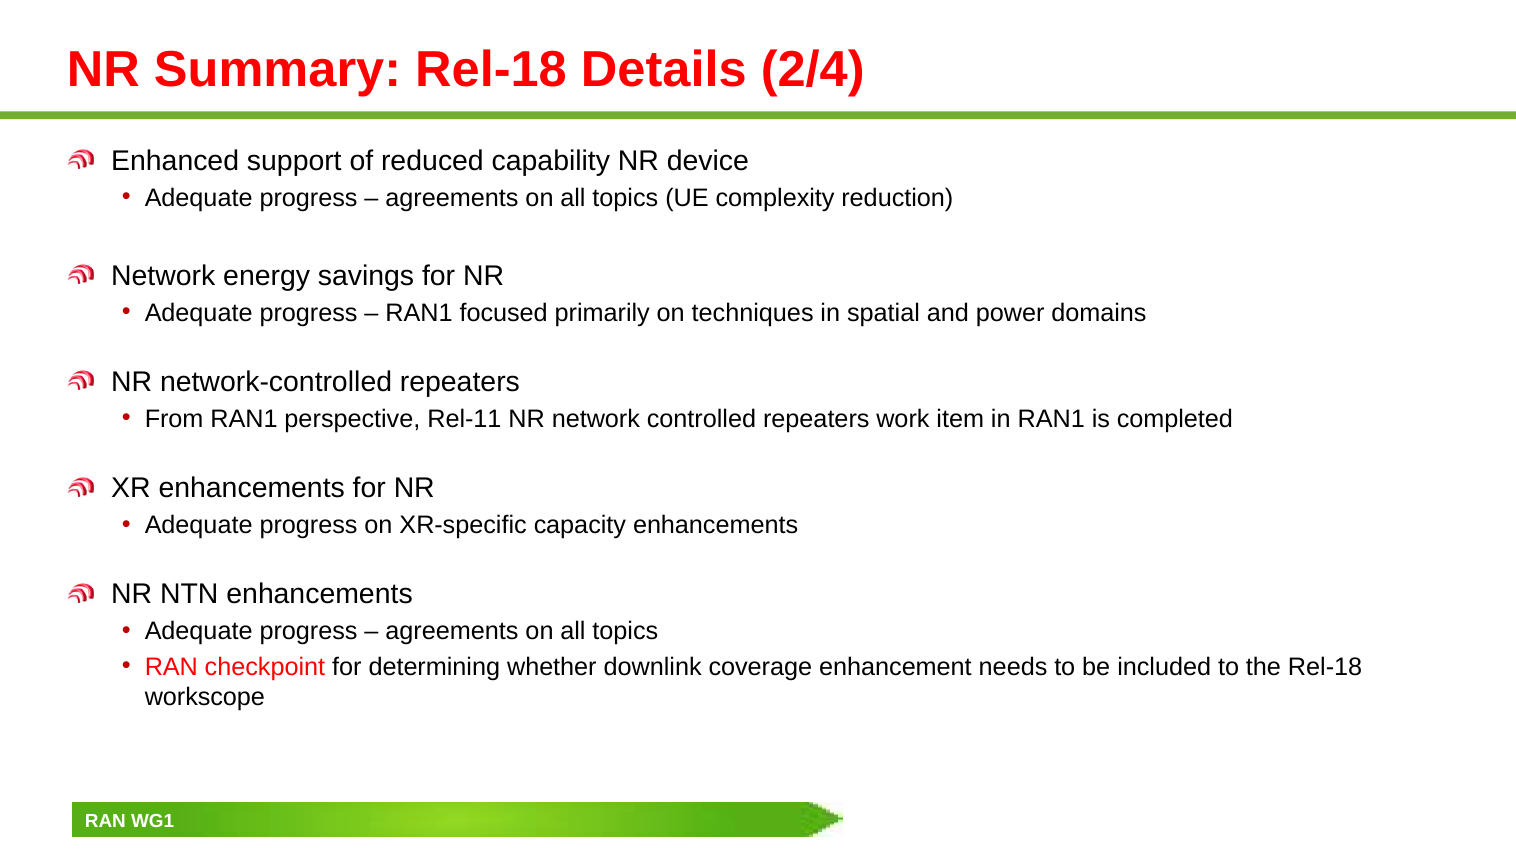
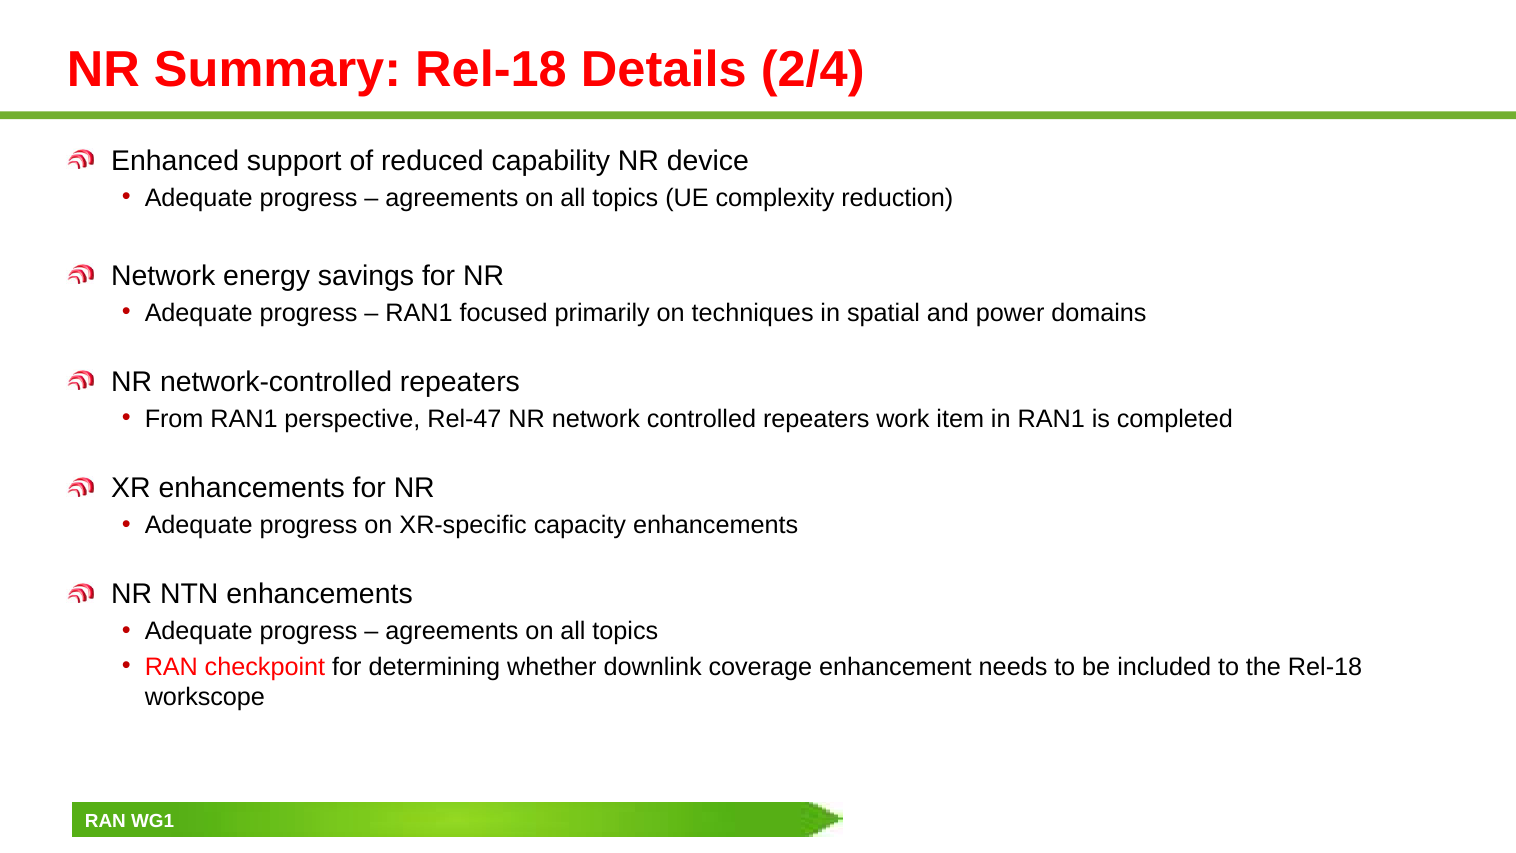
Rel-11: Rel-11 -> Rel-47 (464, 419)
